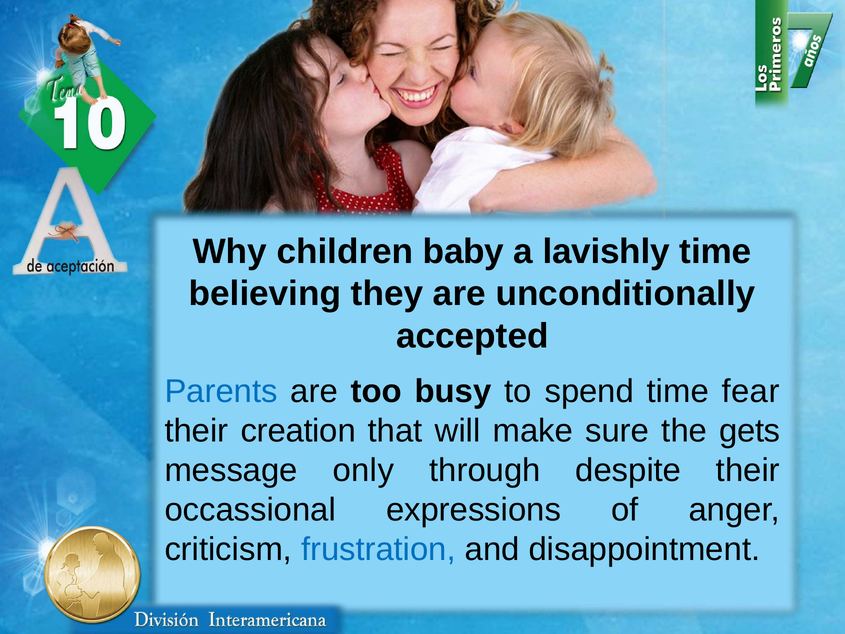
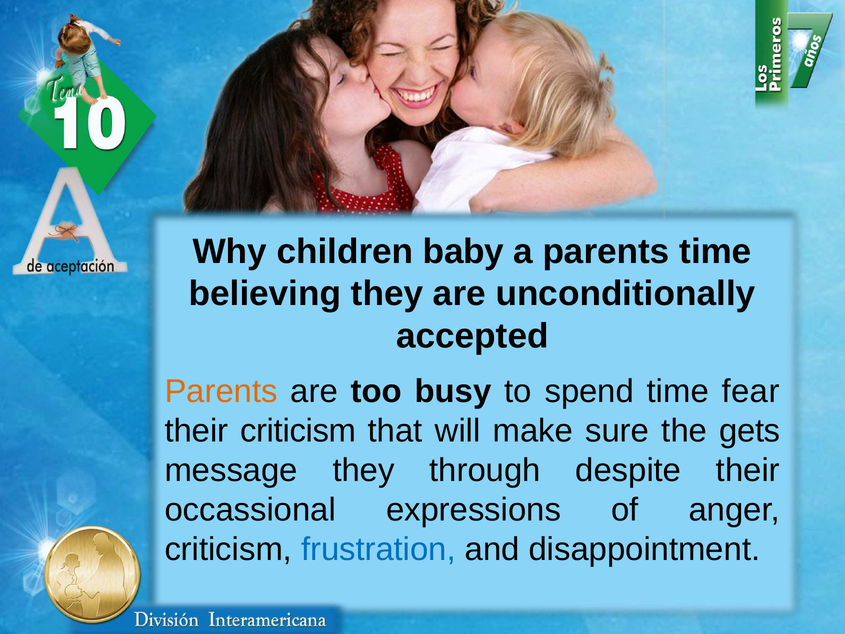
a lavishly: lavishly -> parents (606, 251)
Parents colour: blue -> orange (221, 391)
their creation: creation -> criticism (298, 431)
message only: only -> they (364, 470)
